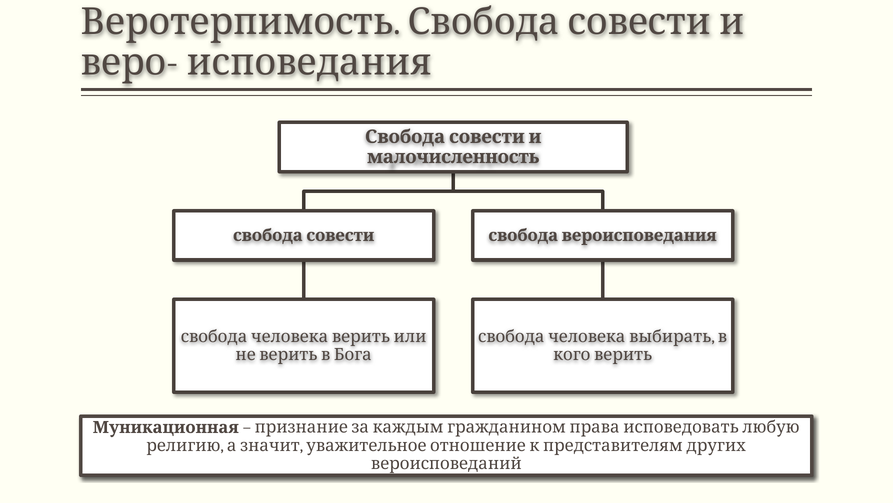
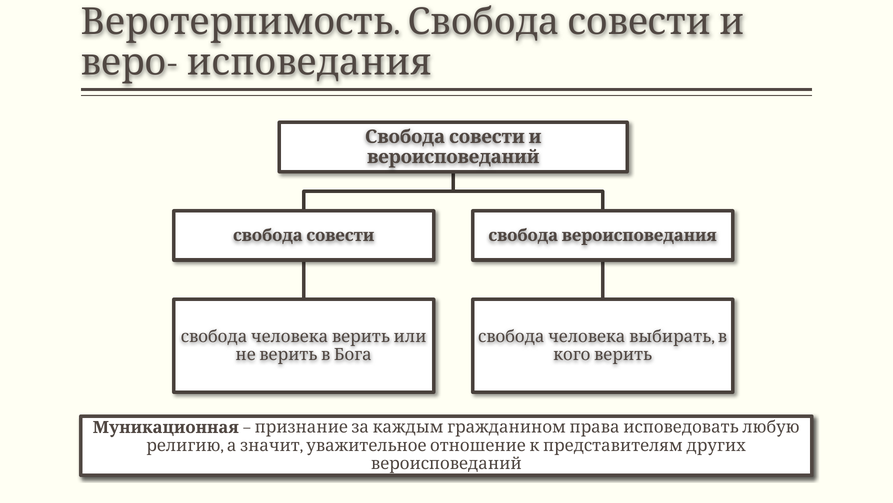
малочисленность: малочисленность -> вероисповеданий (453, 157)
